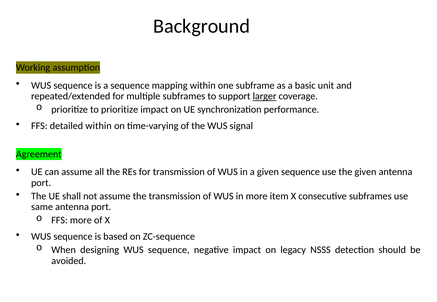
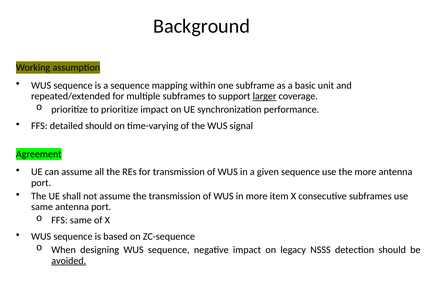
detailed within: within -> should (99, 126)
the given: given -> more (365, 172)
FFS more: more -> same (81, 221)
avoided underline: none -> present (69, 261)
